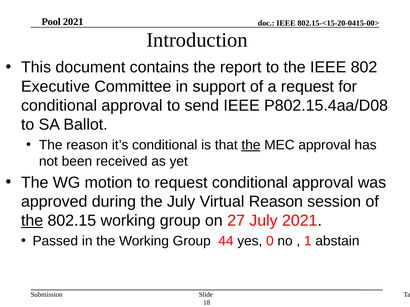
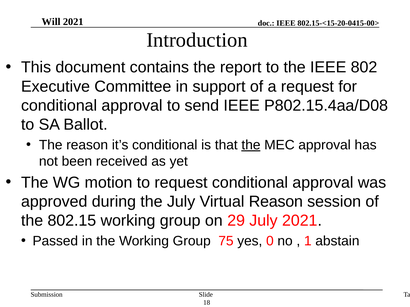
Pool: Pool -> Will (51, 22)
the underline: present -> none (32, 221)
27: 27 -> 29 (236, 221)
44: 44 -> 75 (226, 241)
